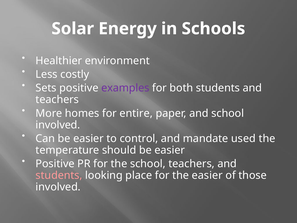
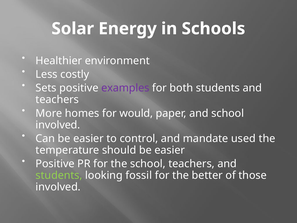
entire: entire -> would (136, 113)
students colour: pink -> light green (59, 175)
place: place -> fossil (139, 175)
the easier: easier -> better (207, 175)
